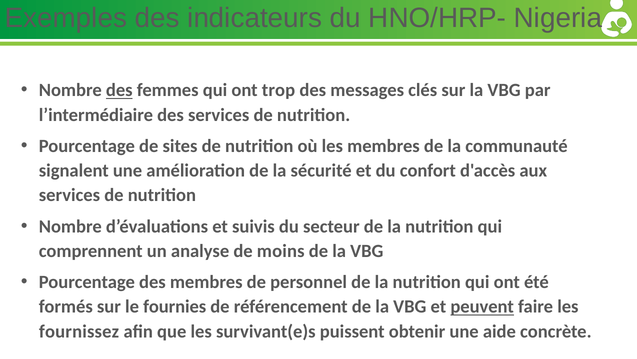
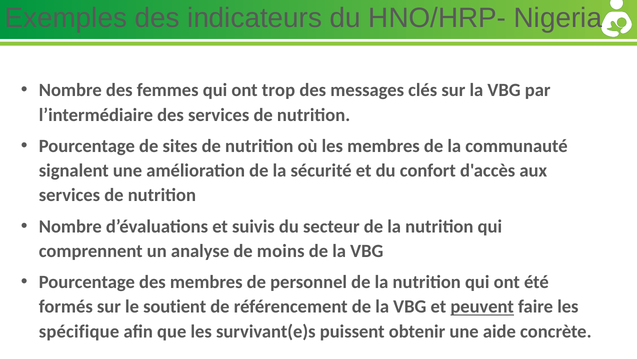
des underline: present -> none (119, 90)
fournies: fournies -> soutient (175, 306)
fournissez: fournissez -> spécifique (79, 331)
